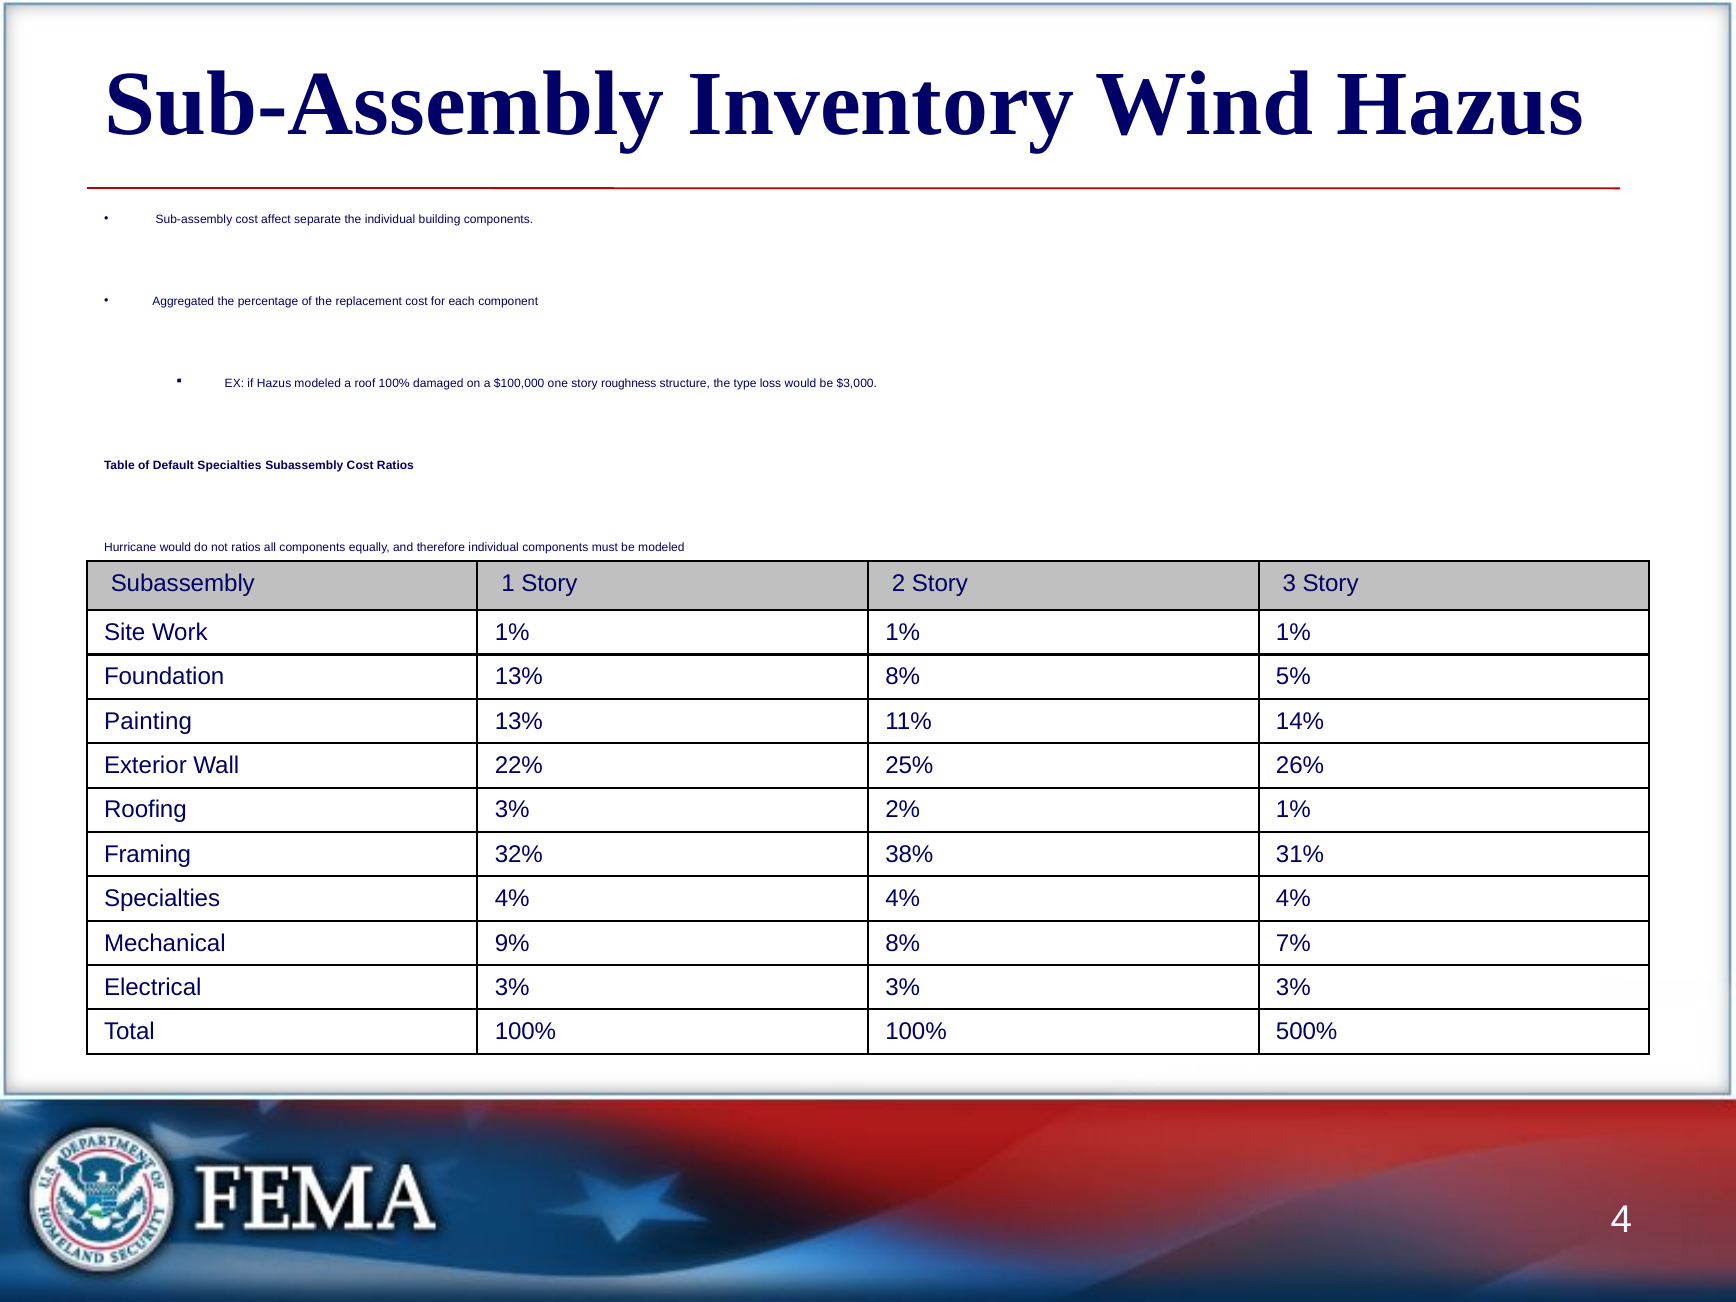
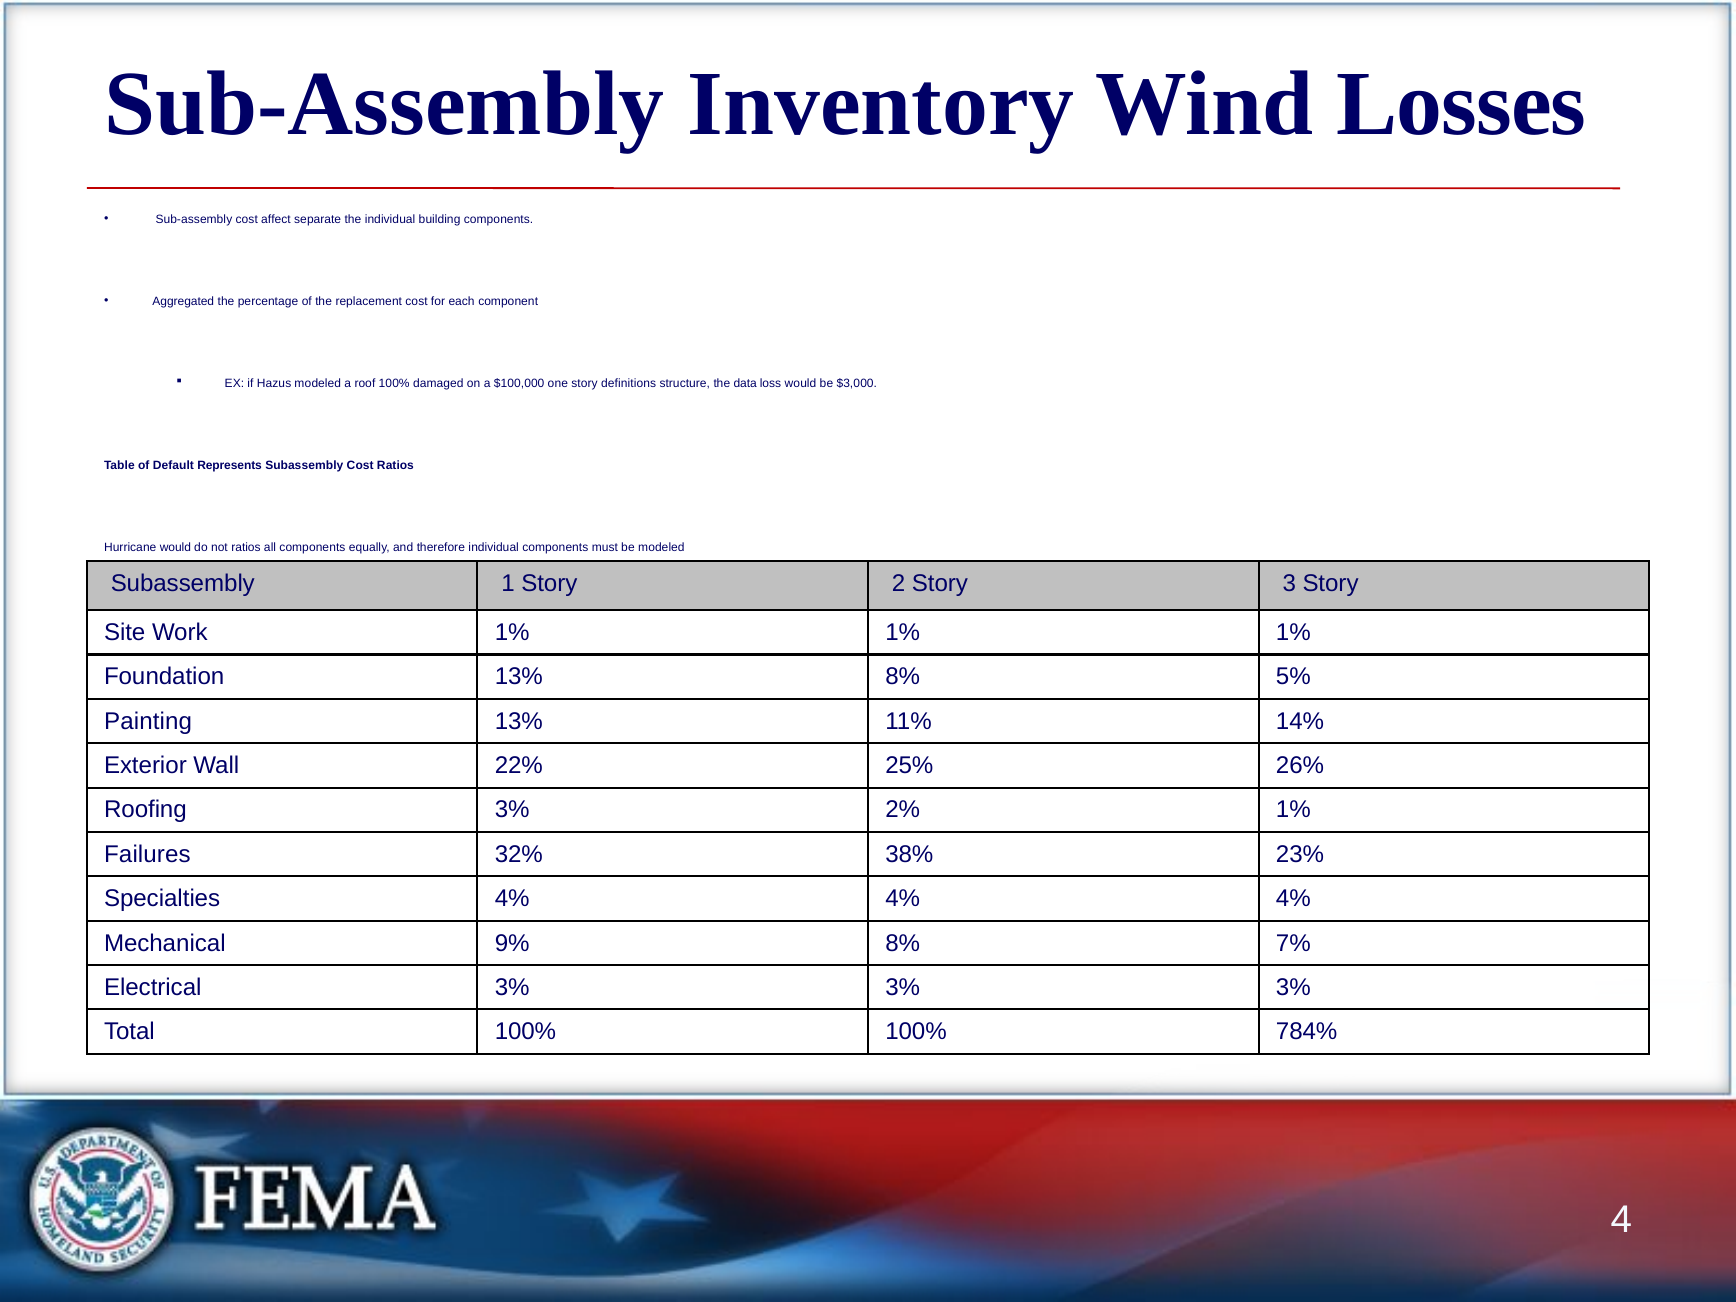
Wind Hazus: Hazus -> Losses (1461, 105)
roughness: roughness -> definitions (629, 383)
type: type -> data (745, 383)
Default Specialties: Specialties -> Represents (230, 465)
Framing: Framing -> Failures (147, 854)
31%: 31% -> 23% (1300, 854)
500%: 500% -> 784% (1307, 1032)
